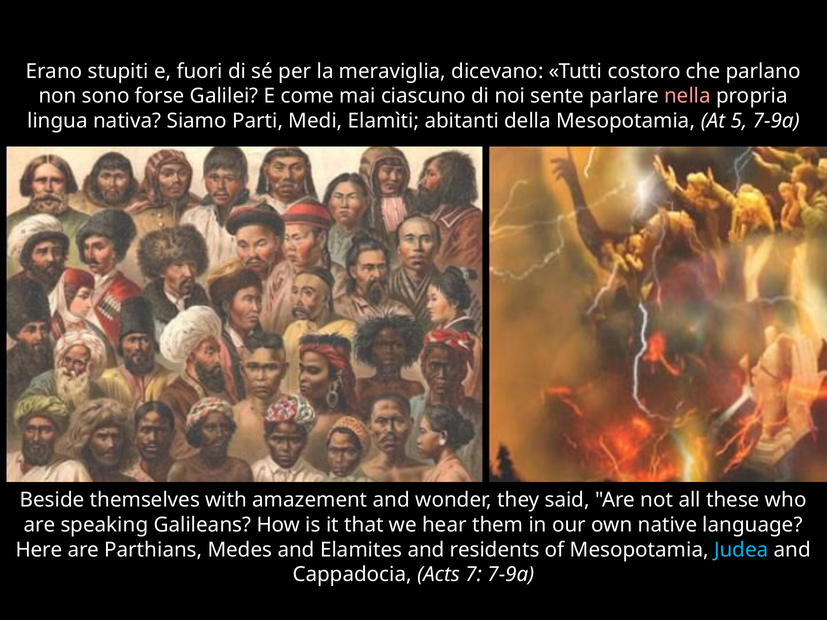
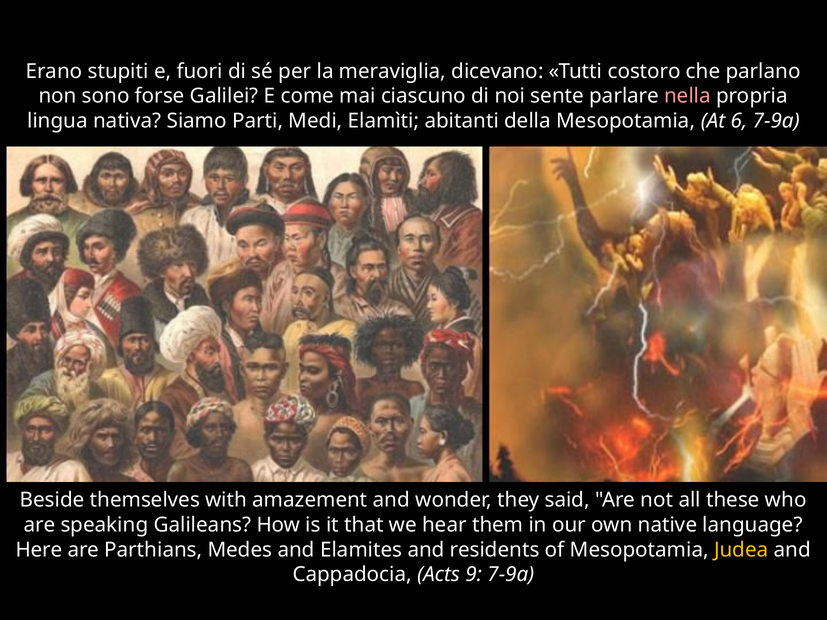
5: 5 -> 6 (739, 121)
Judea colour: light blue -> yellow (741, 550)
7: 7 -> 9 (474, 575)
